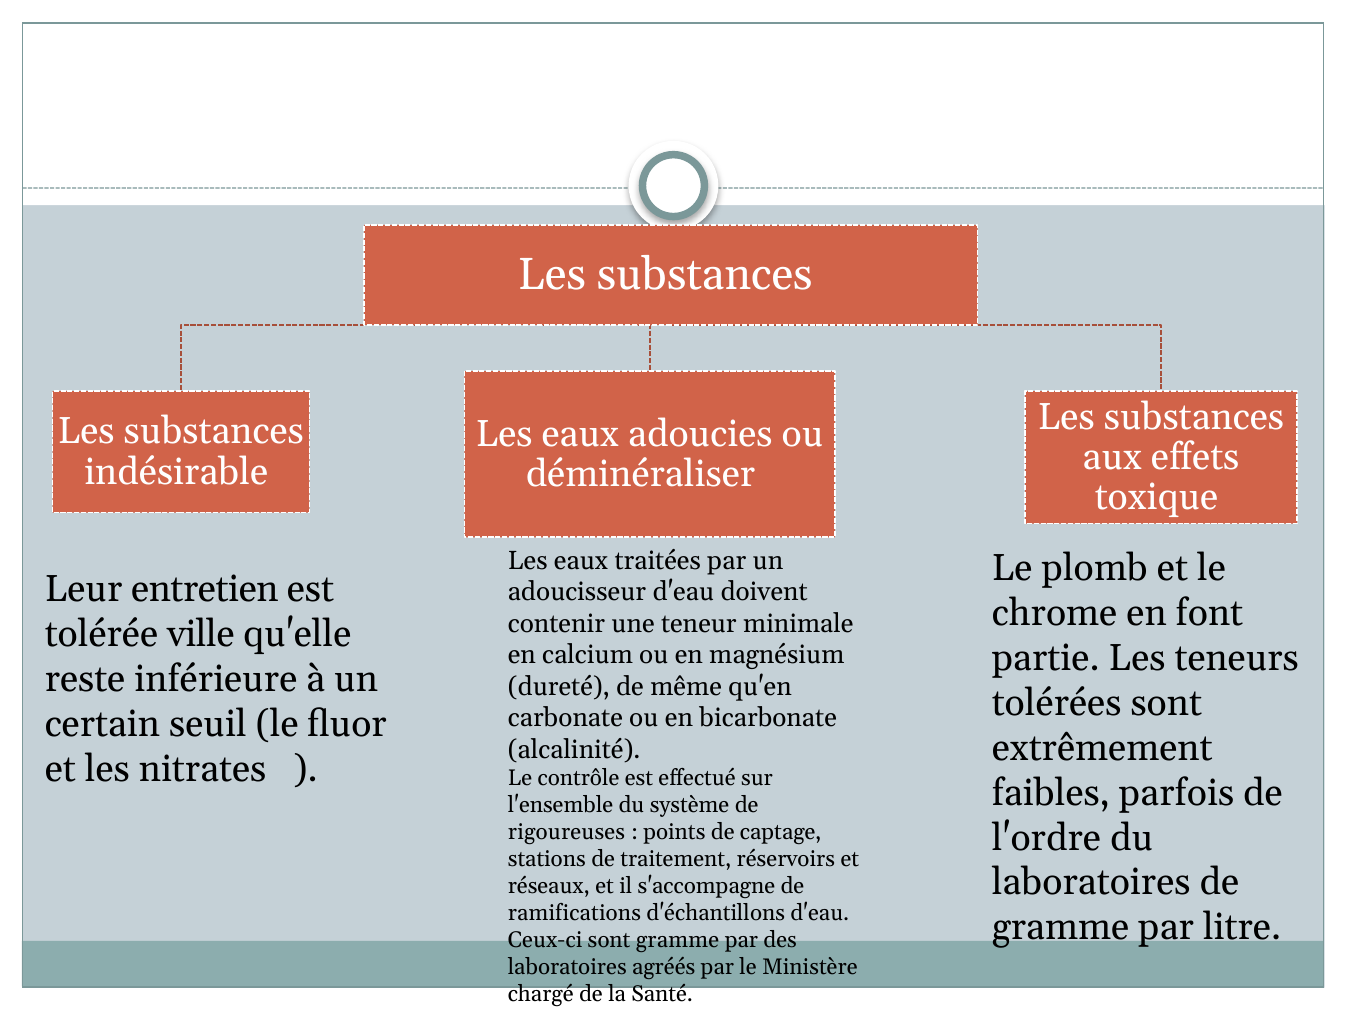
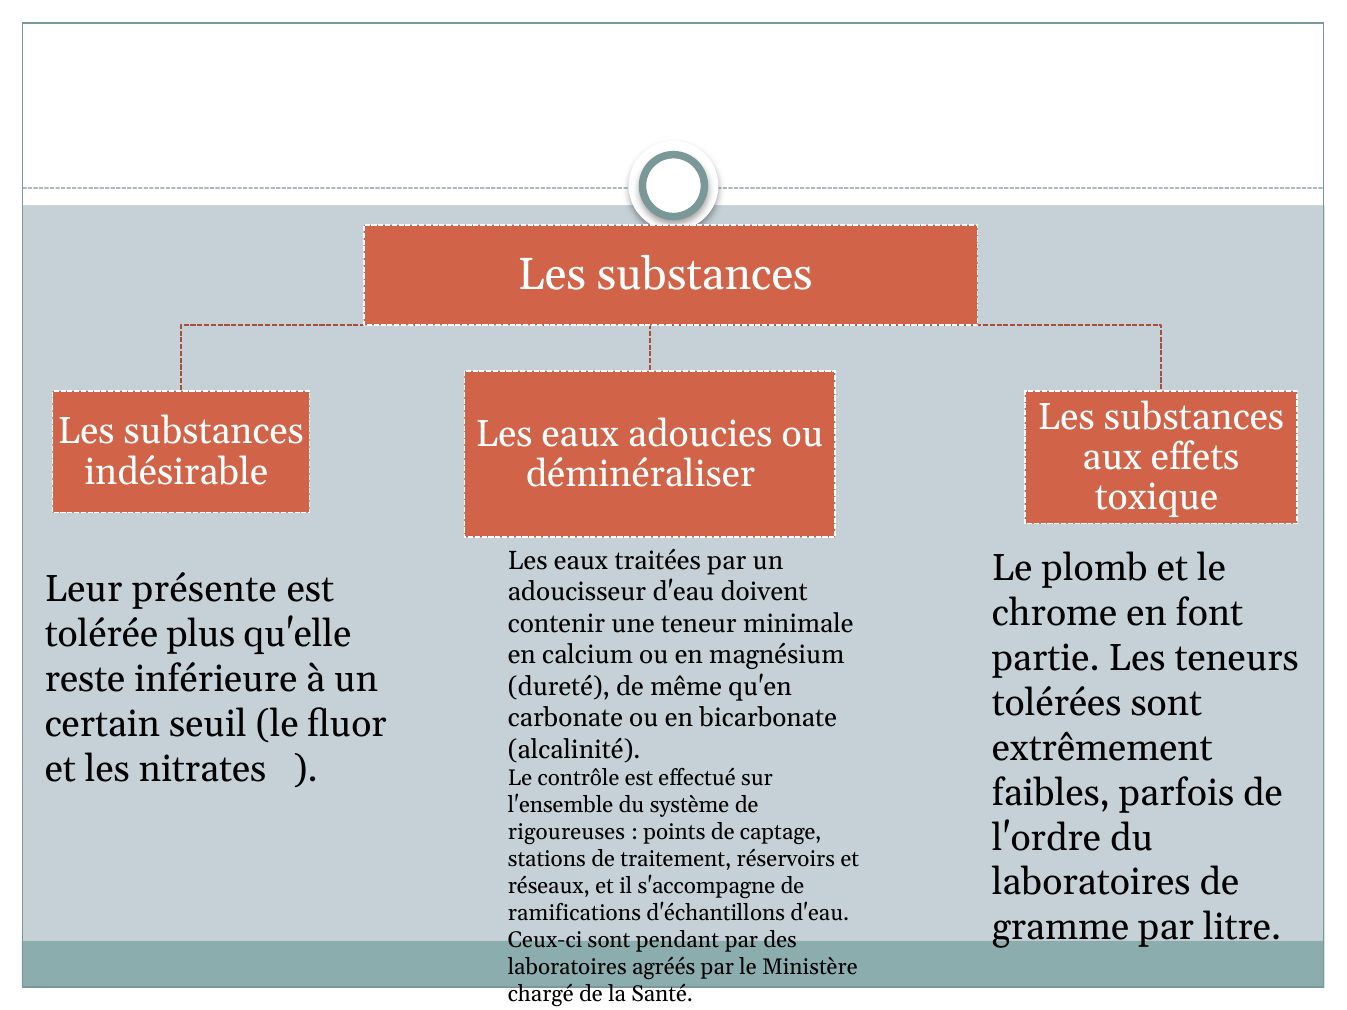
entretien: entretien -> présente (204, 589)
ville: ville -> plus (201, 634)
sont gramme: gramme -> pendant (677, 940)
